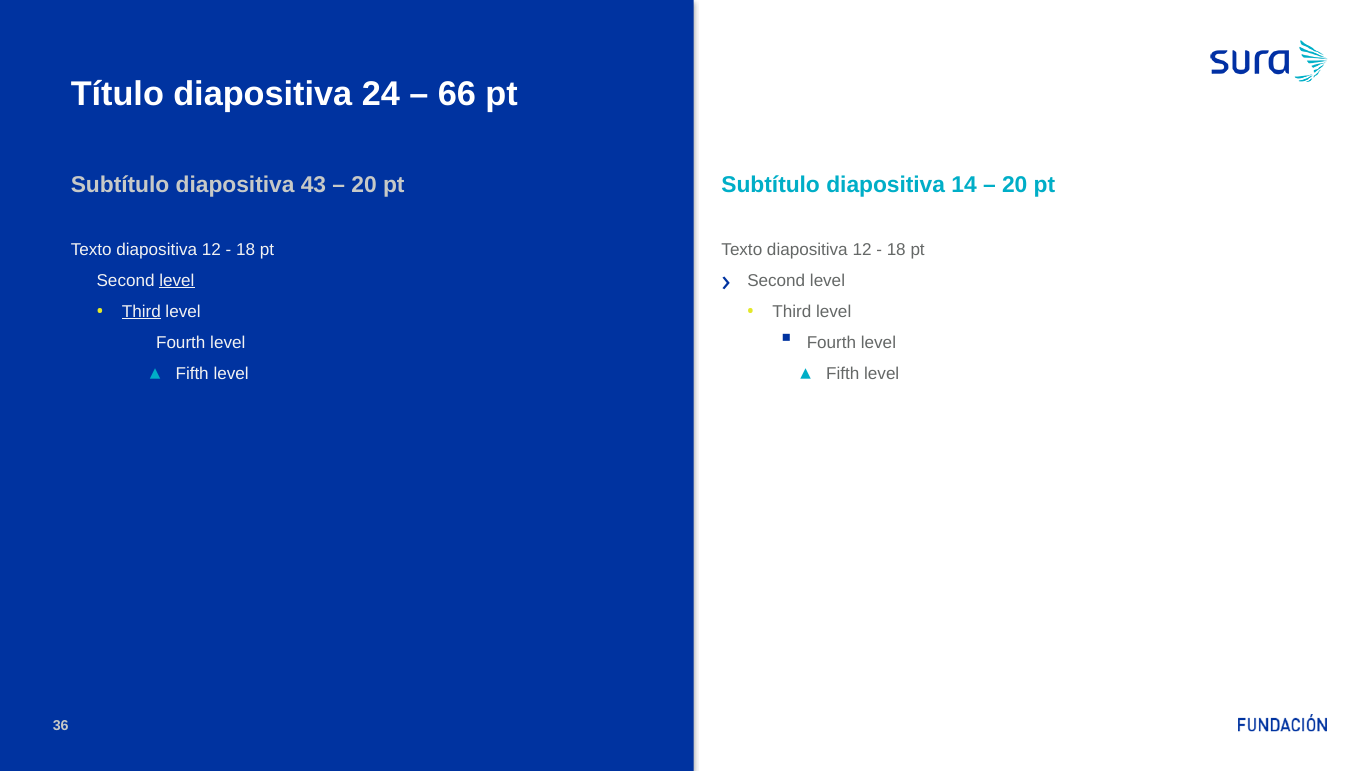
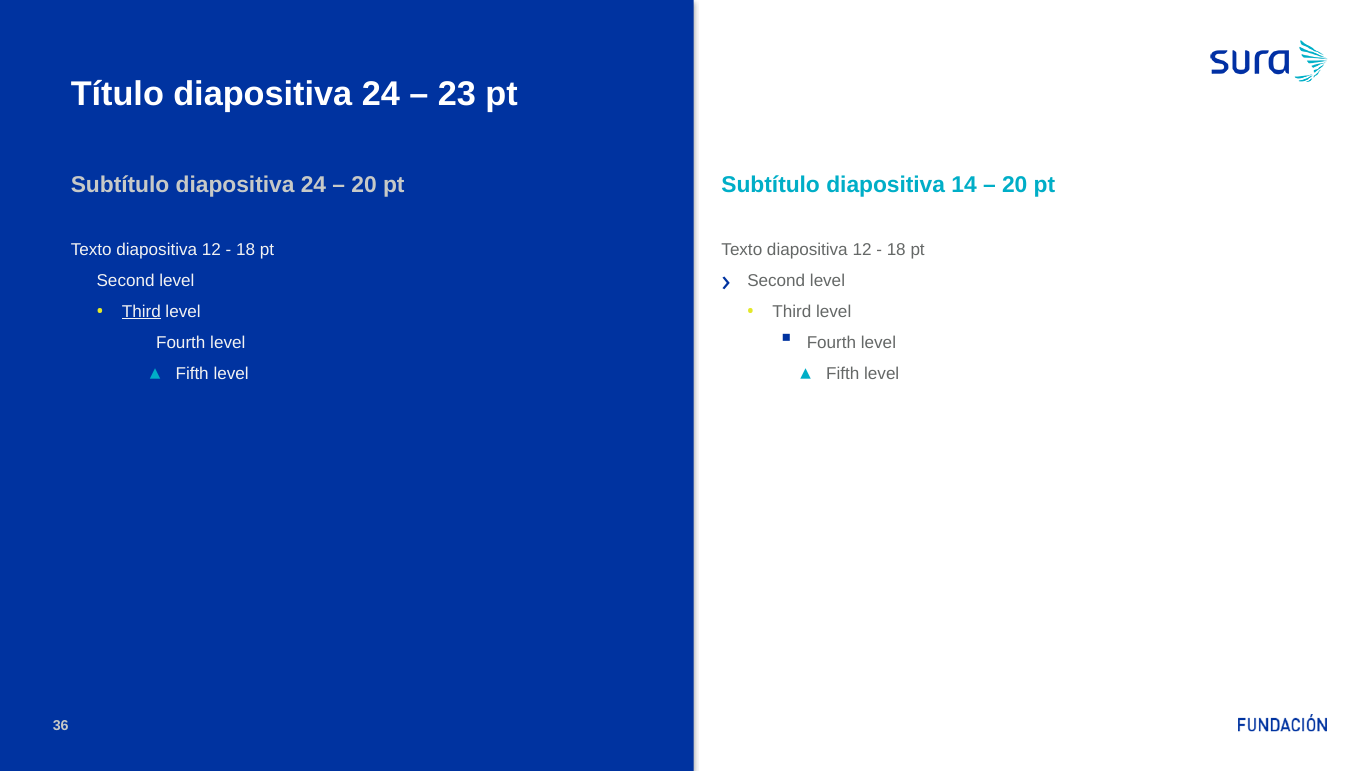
66: 66 -> 23 (457, 94)
Subtítulo diapositiva 43: 43 -> 24 (313, 185)
level underline: present -> none (177, 280)
